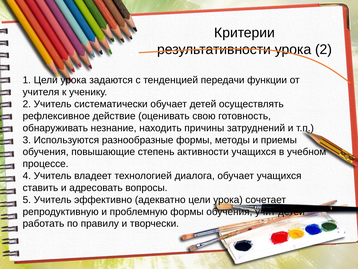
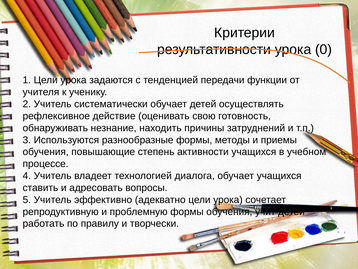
урока 2: 2 -> 0 (324, 49)
